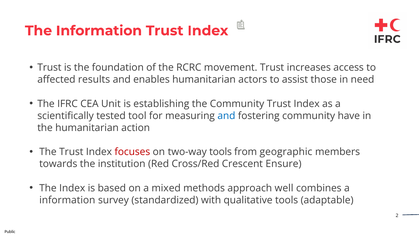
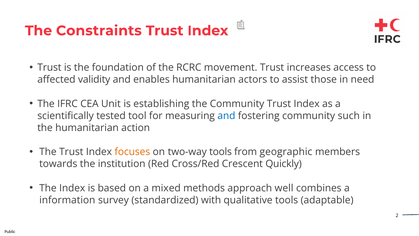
The Information: Information -> Constraints (99, 31)
results: results -> validity (94, 80)
have: have -> such (349, 116)
focuses colour: red -> orange (132, 152)
Ensure: Ensure -> Quickly (284, 164)
